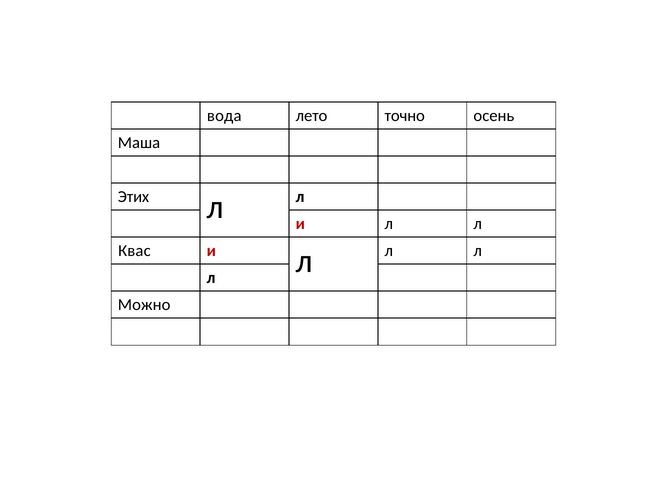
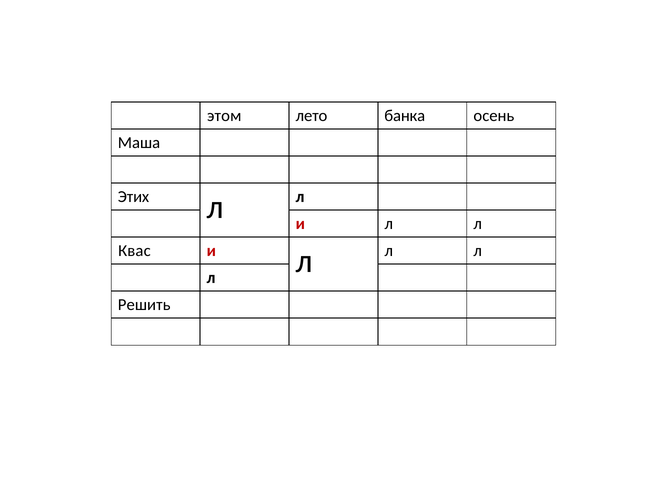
вода: вода -> этом (224, 116)
точно: точно -> банка (405, 116)
Можно: Можно -> Решить (144, 305)
